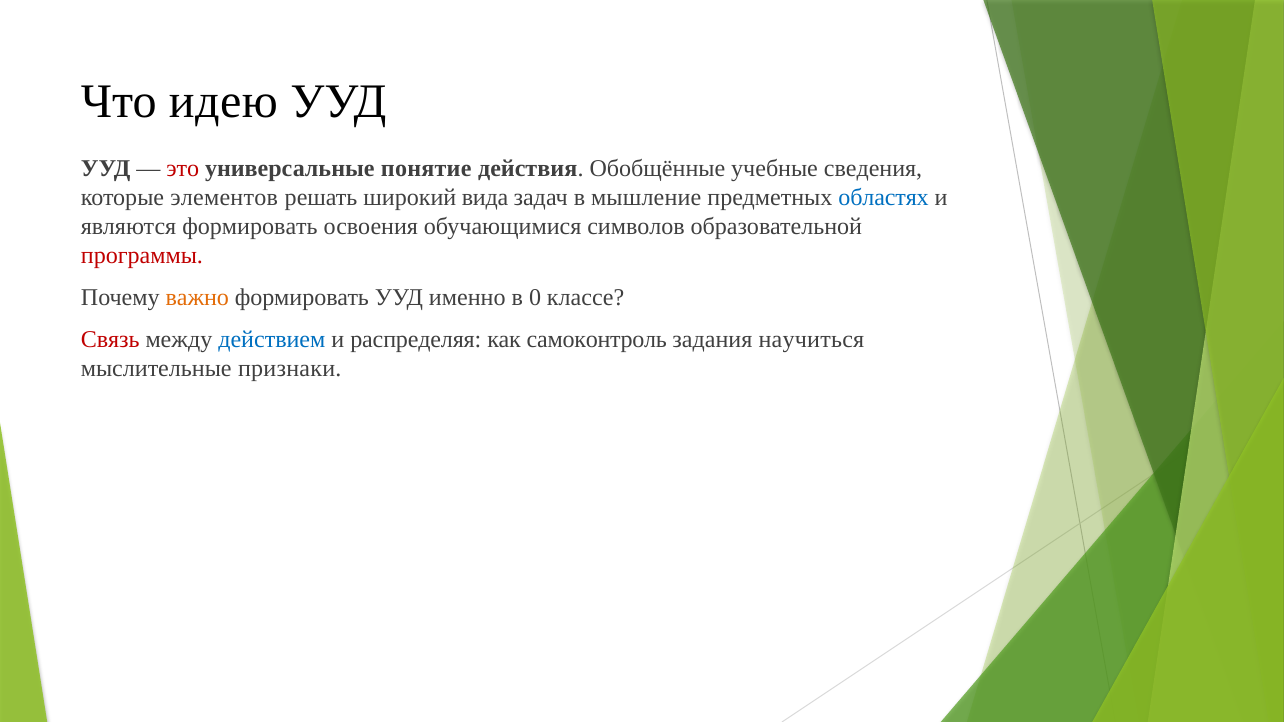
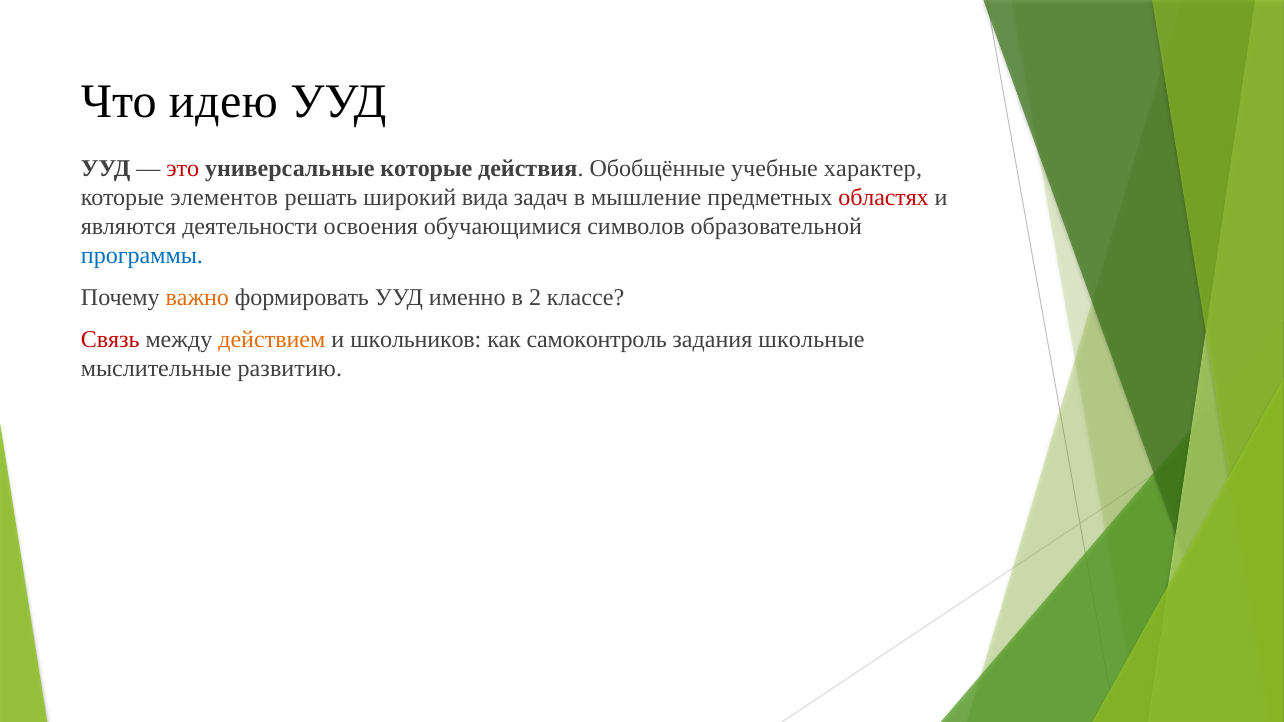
универсальные понятие: понятие -> которые (426, 169)
сведения: сведения -> характер (873, 169)
областях colour: blue -> red (884, 198)
являются формировать: формировать -> деятельности (250, 227)
программы colour: red -> blue (142, 256)
0: 0 -> 2 (535, 298)
действием colour: blue -> orange (272, 340)
распределяя: распределяя -> школьников (416, 340)
научиться: научиться -> школьные (811, 340)
признаки: признаки -> развитию (290, 369)
